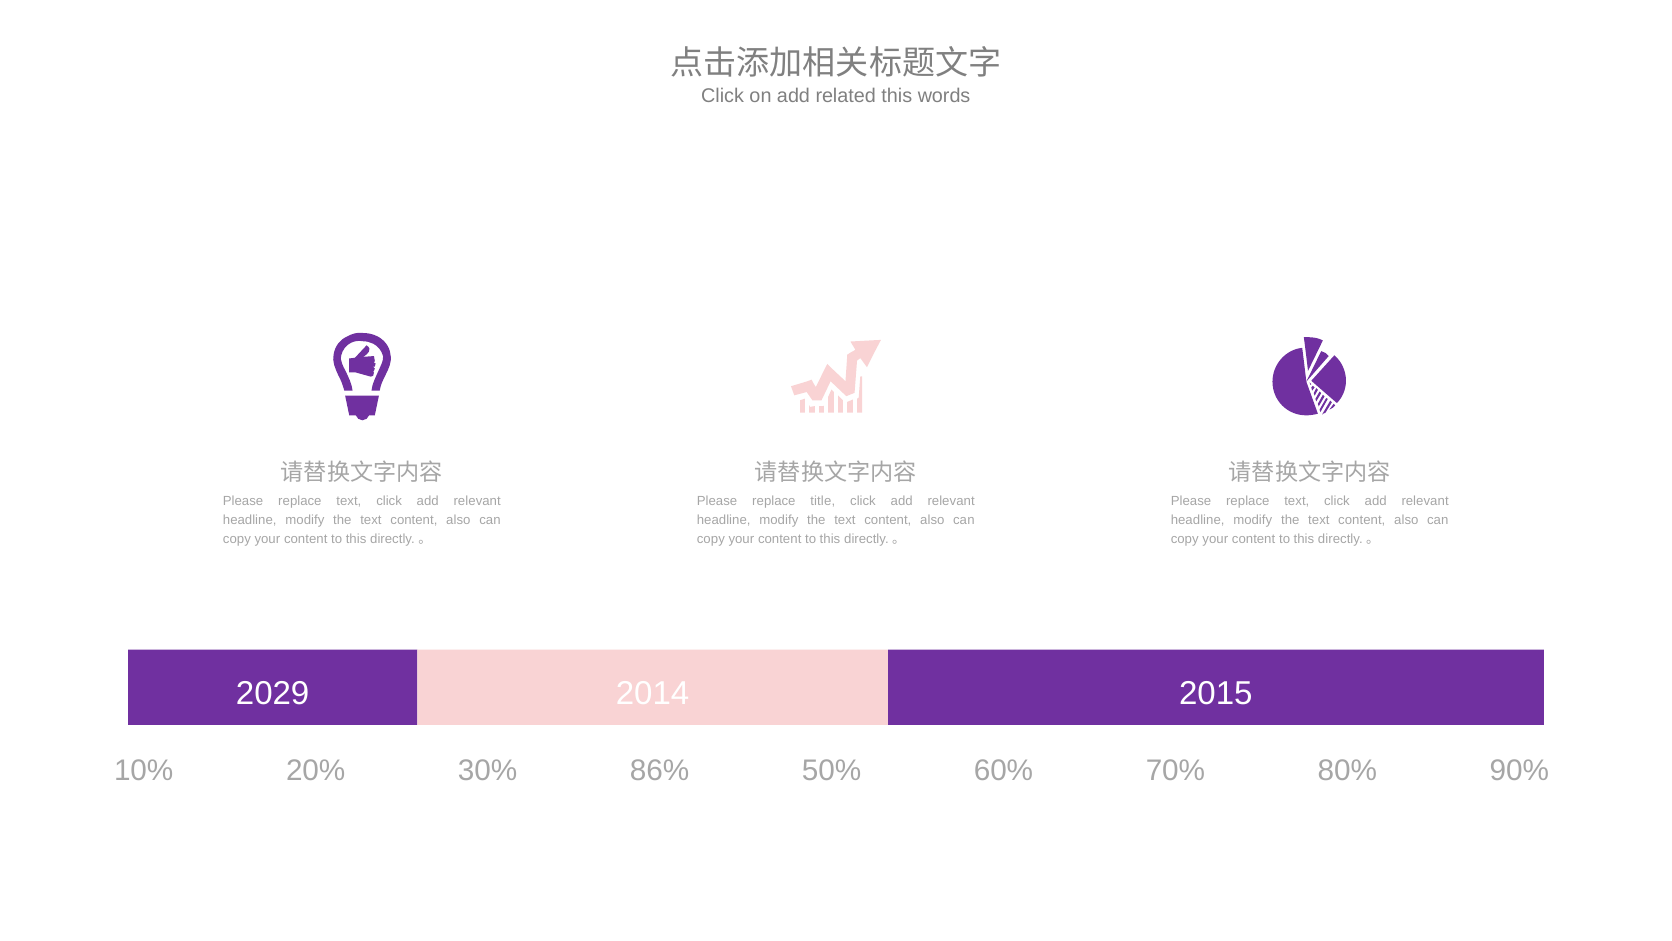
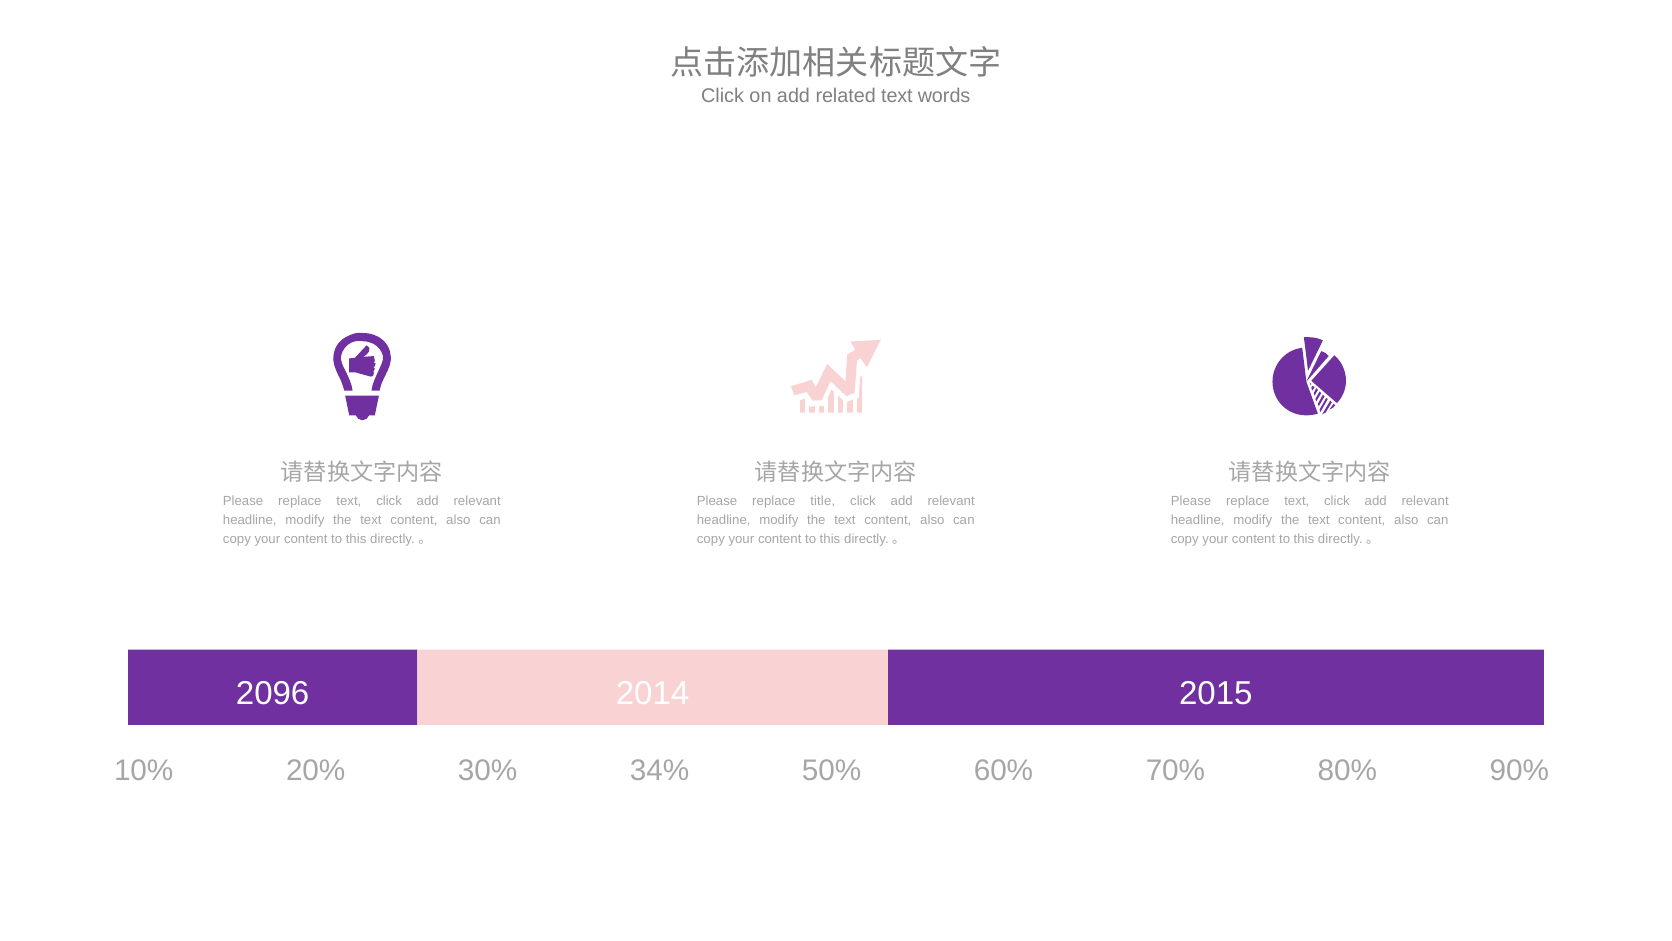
related this: this -> text (897, 95)
2029: 2029 -> 2096 (273, 693)
86%: 86% -> 34% (660, 770)
